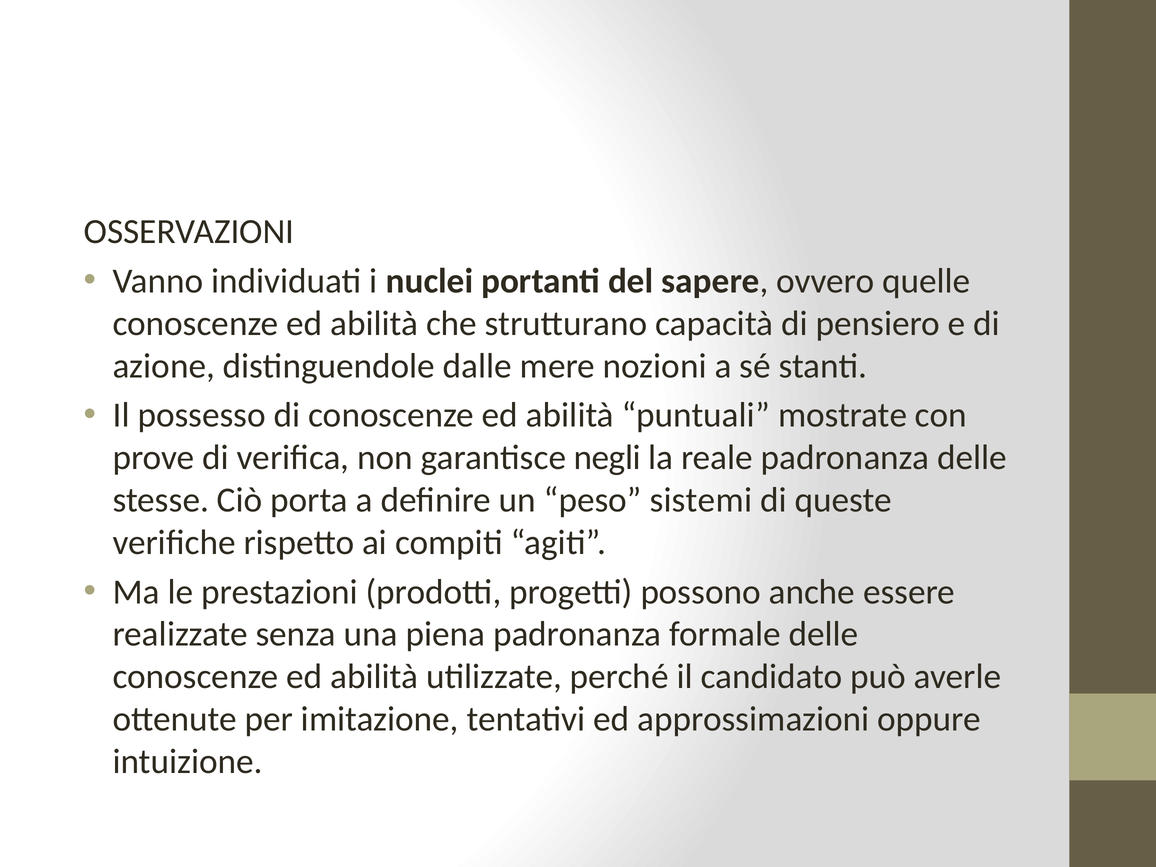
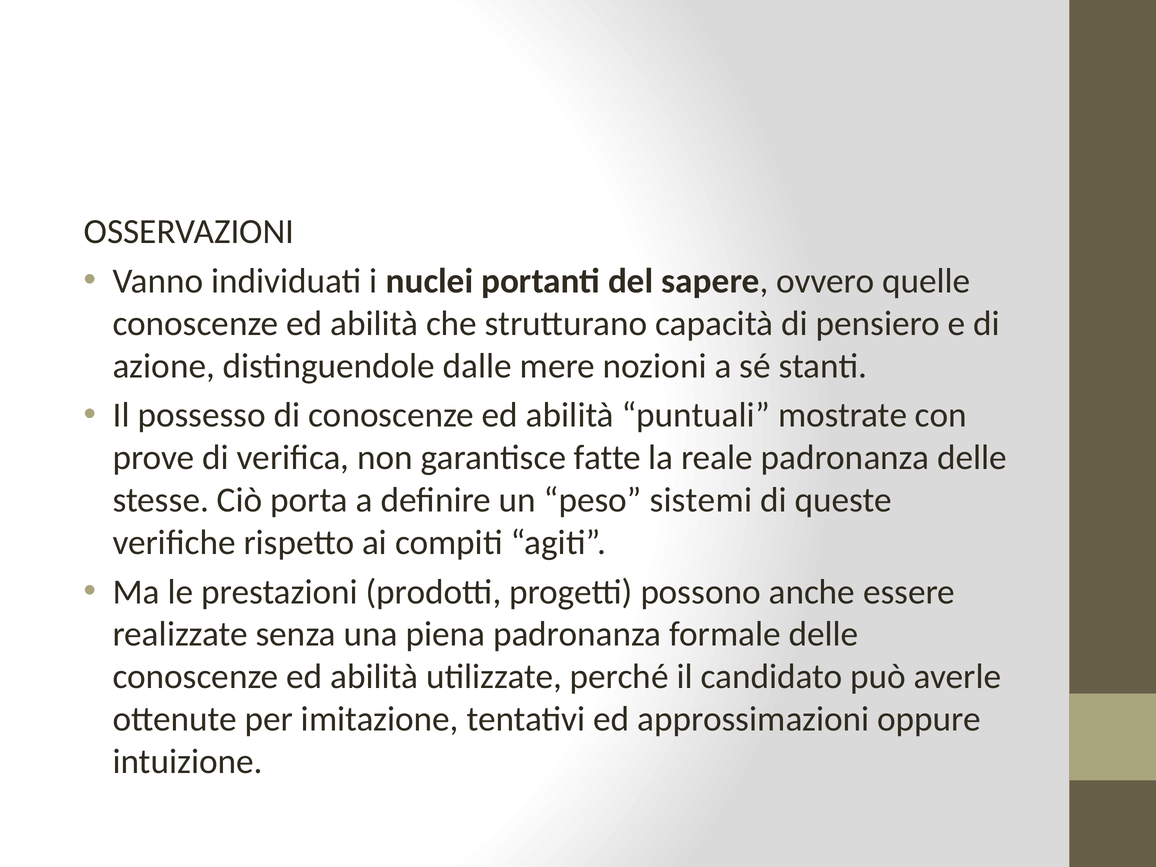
negli: negli -> fatte (607, 458)
